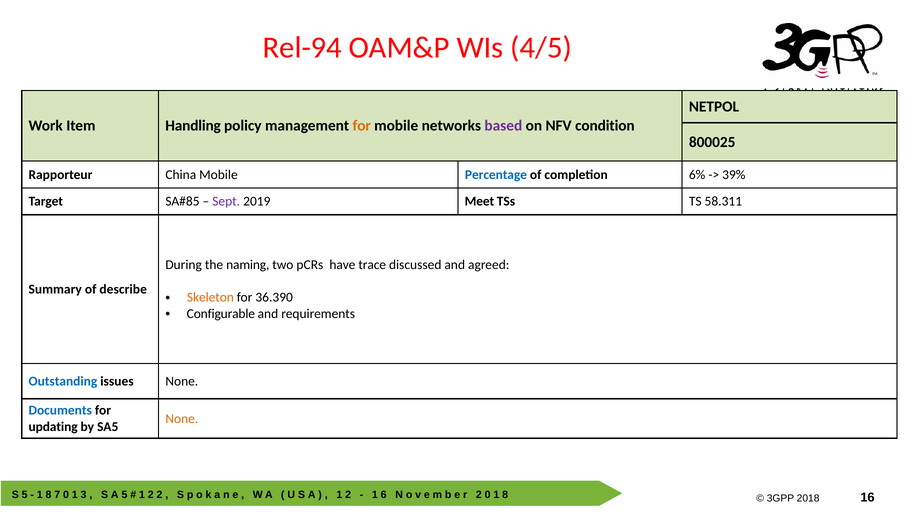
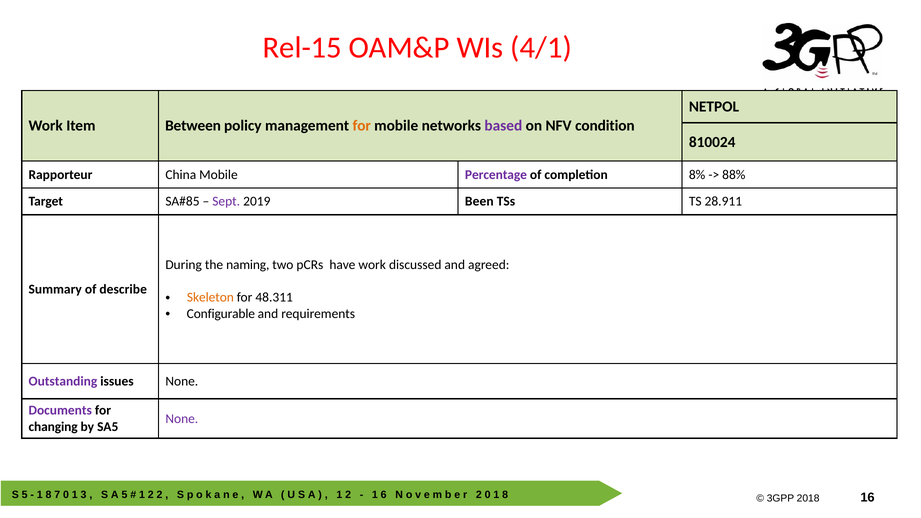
Rel-94: Rel-94 -> Rel-15 (302, 48)
4/5: 4/5 -> 4/1 (541, 48)
Handling: Handling -> Between (193, 126)
800025: 800025 -> 810024 (712, 142)
Percentage colour: blue -> purple (496, 175)
6%: 6% -> 8% (697, 175)
39%: 39% -> 88% (734, 175)
Meet: Meet -> Been (479, 202)
58.311: 58.311 -> 28.911 (723, 202)
have trace: trace -> work (372, 265)
36.390: 36.390 -> 48.311 (274, 298)
Outstanding colour: blue -> purple (63, 381)
Documents colour: blue -> purple (60, 411)
None colour: orange -> purple (182, 419)
updating: updating -> changing (53, 427)
